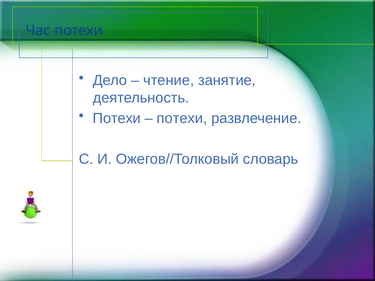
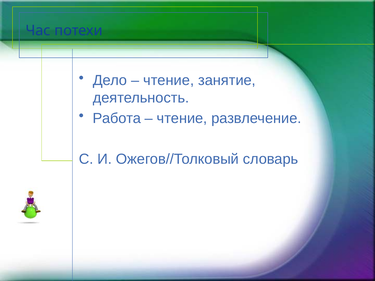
Потехи: Потехи -> Работа (117, 118)
потехи: потехи -> чтение (182, 118)
